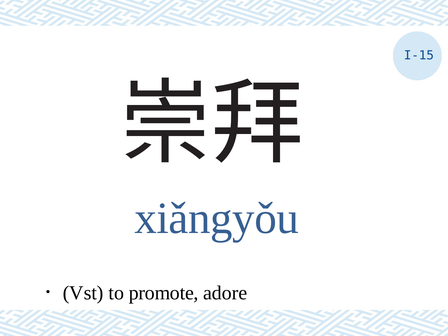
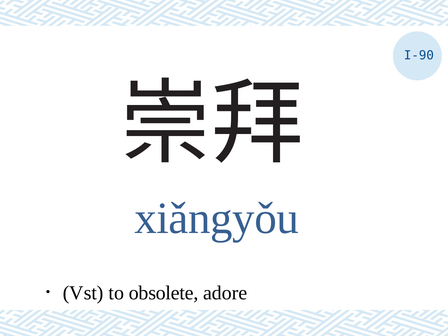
I-15: I-15 -> I-90 (419, 55)
promote: promote -> obsolete (164, 293)
